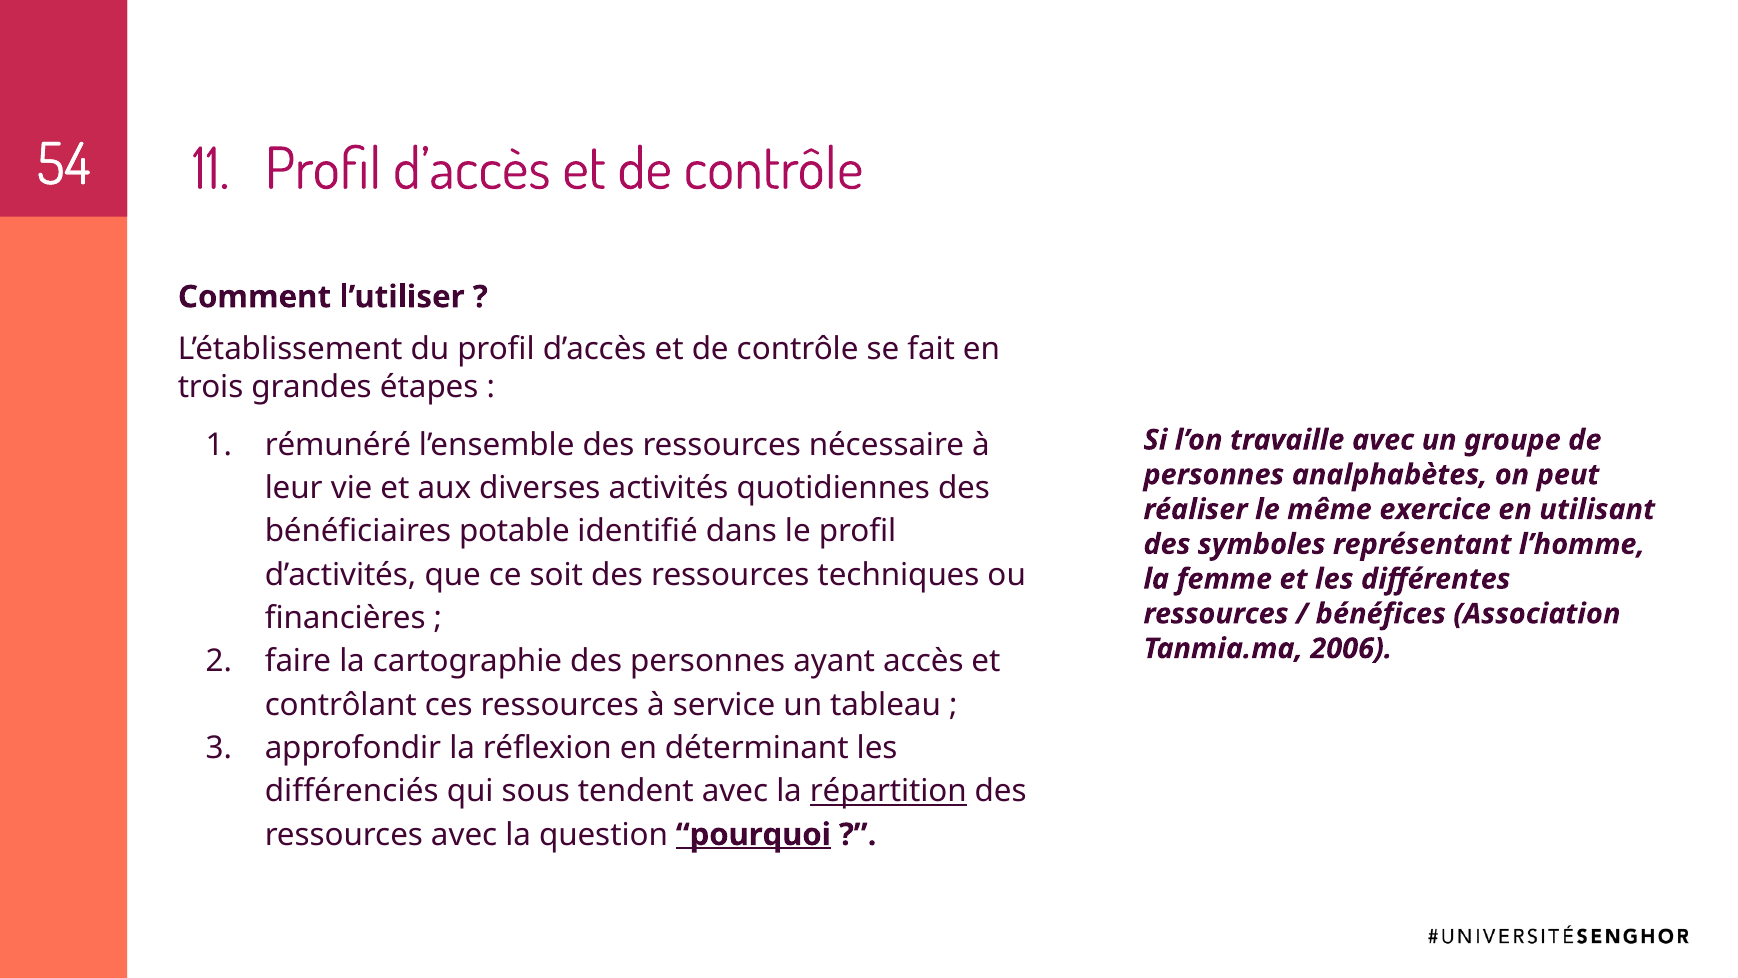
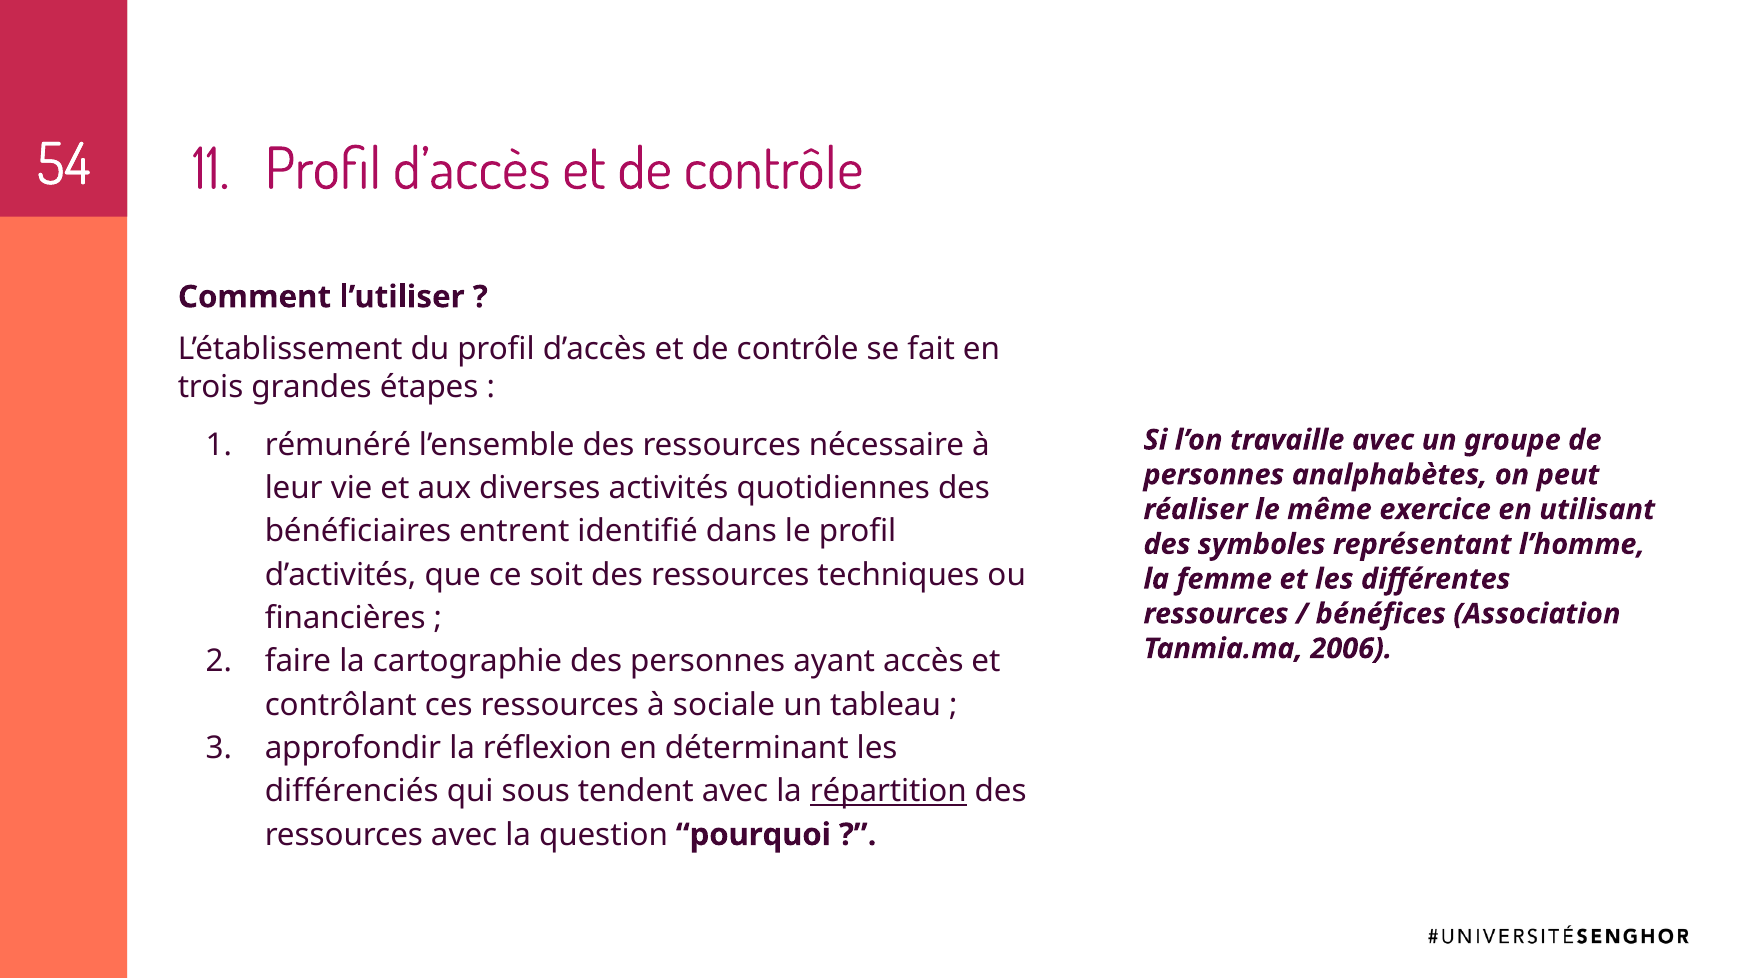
potable: potable -> entrent (514, 531)
service: service -> sociale (724, 704)
pourquoi underline: present -> none (753, 834)
